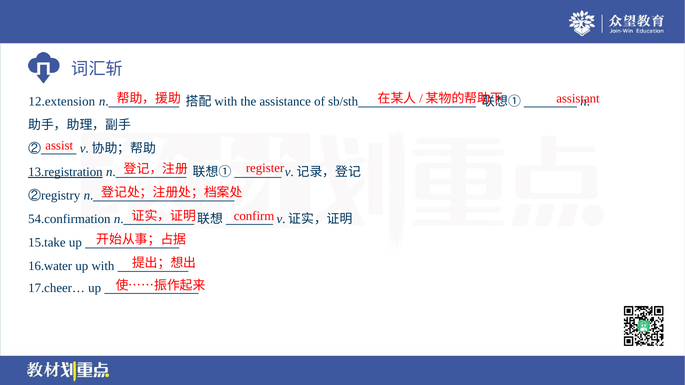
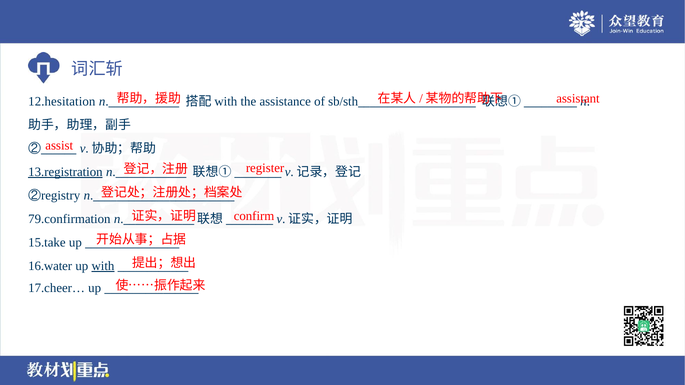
12.extension: 12.extension -> 12.hesitation (62, 102)
54.confirmation: 54.confirmation -> 79.confirmation (69, 219)
with underline: none -> present (103, 266)
